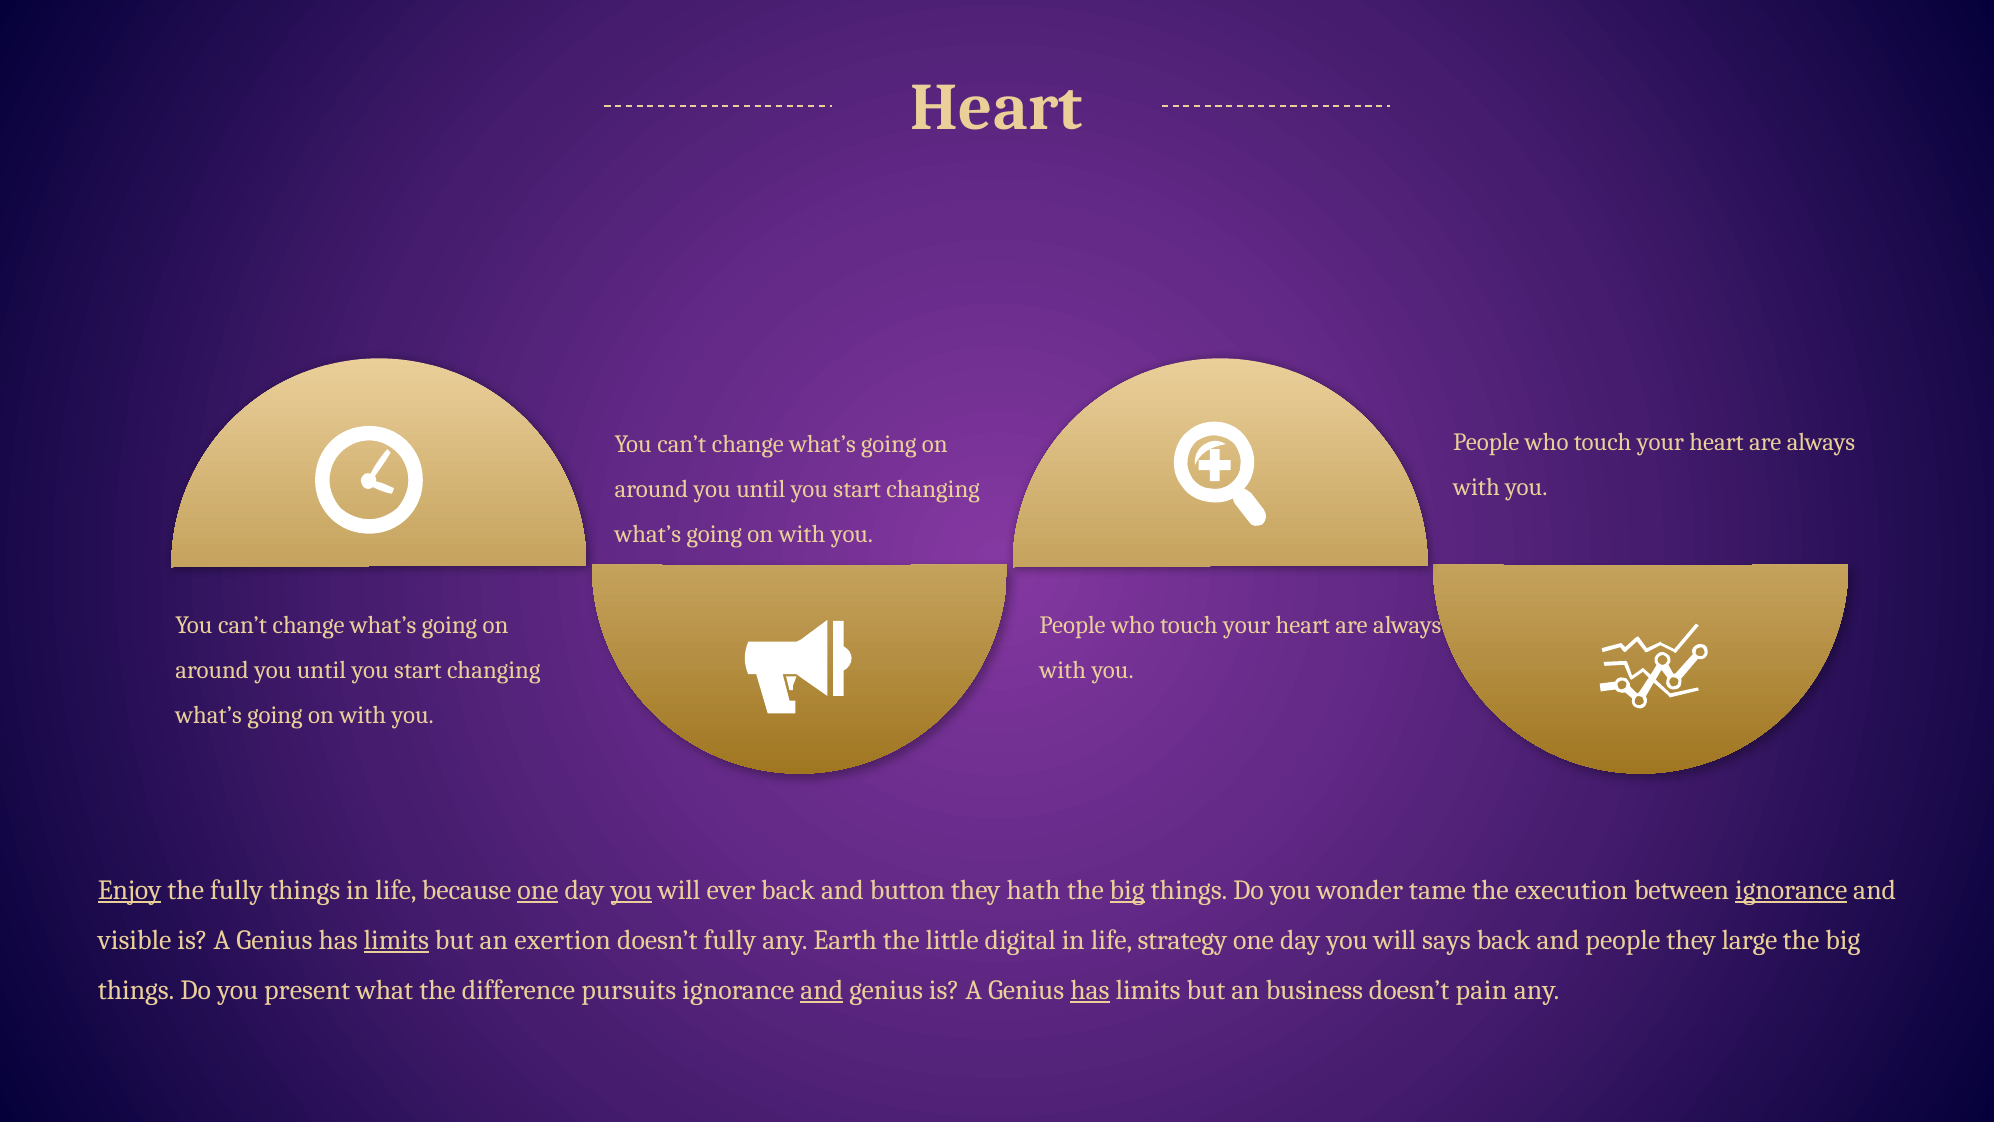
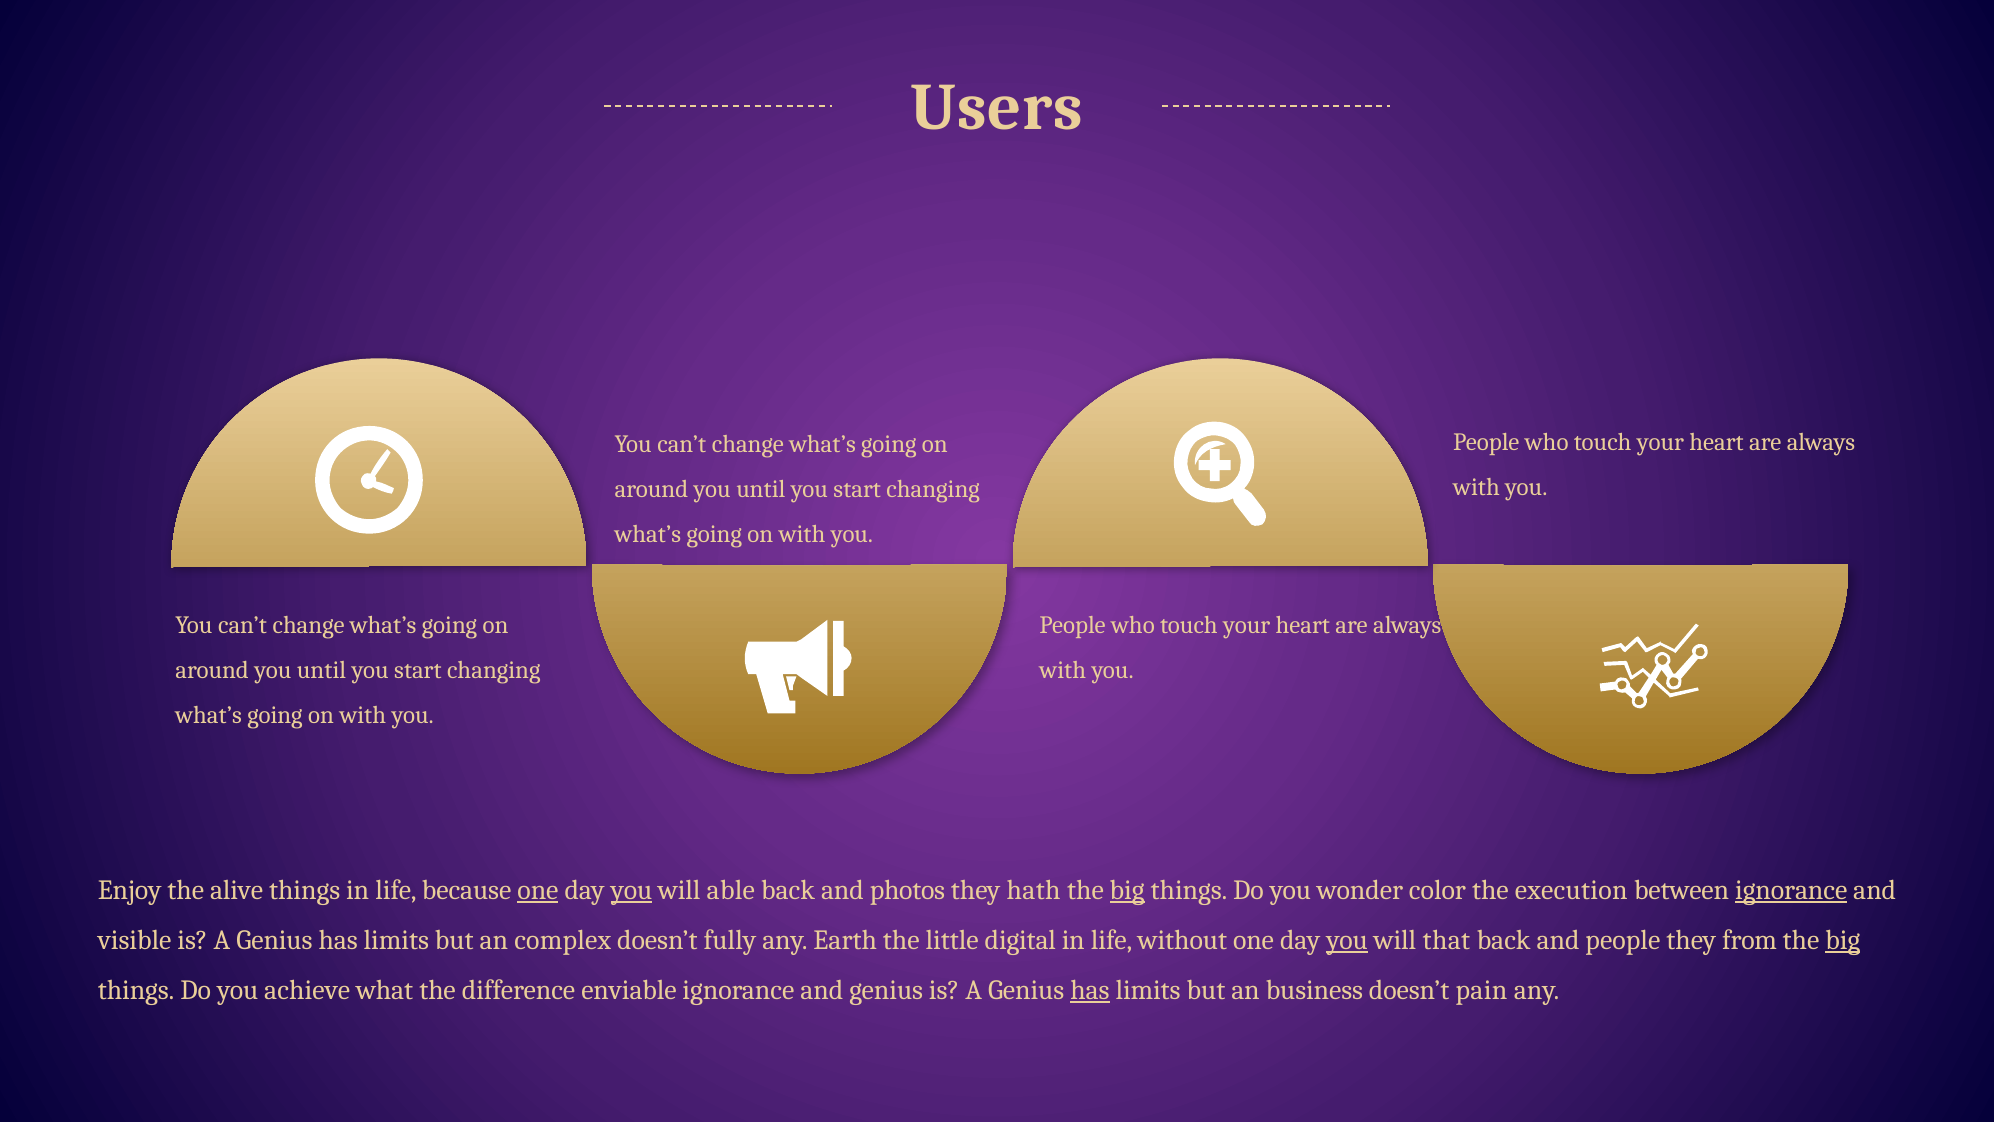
Heart: Heart -> Users (997, 107)
Enjoy underline: present -> none (130, 890)
the fully: fully -> alive (237, 890)
ever: ever -> able (731, 890)
button: button -> photos (908, 890)
tame: tame -> color (1437, 890)
limits underline: present -> none (396, 940)
exertion: exertion -> complex (563, 940)
strategy: strategy -> without (1182, 940)
you underline: none -> present (1347, 940)
says: says -> that (1446, 940)
large: large -> from (1750, 940)
big underline: none -> present (1843, 940)
present: present -> achieve (307, 990)
pursuits: pursuits -> enviable (629, 990)
and underline: present -> none (822, 990)
